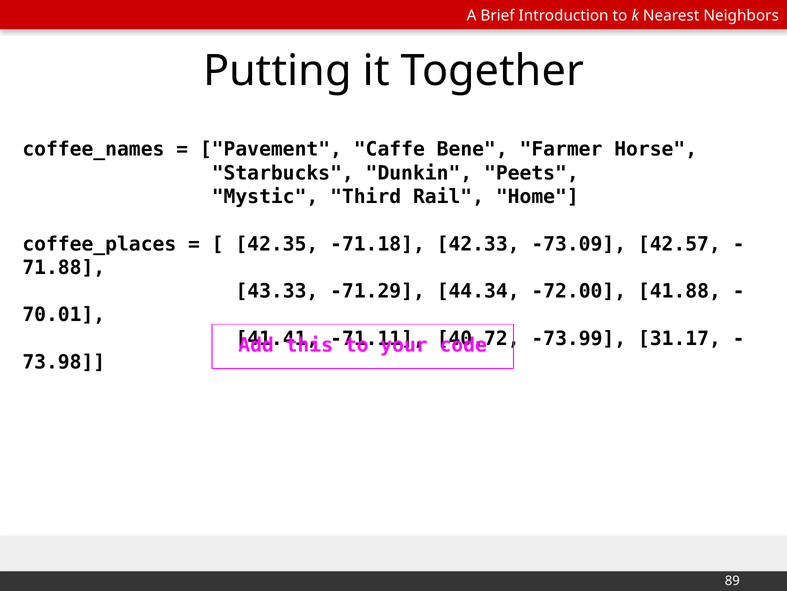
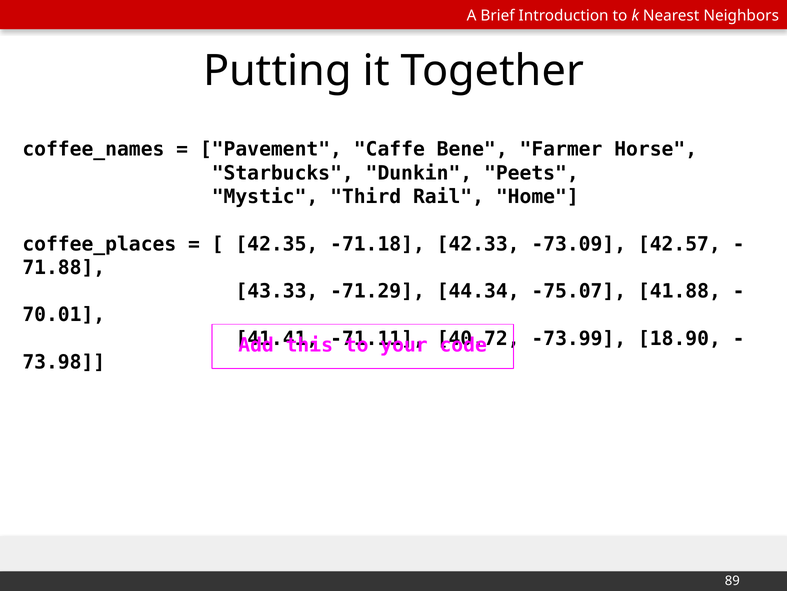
-72.00: -72.00 -> -75.07 (579, 291)
31.17: 31.17 -> 18.90 (679, 338)
